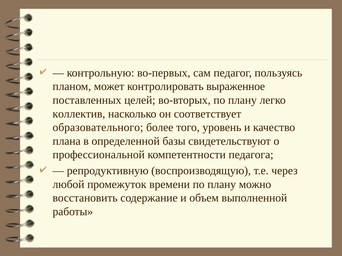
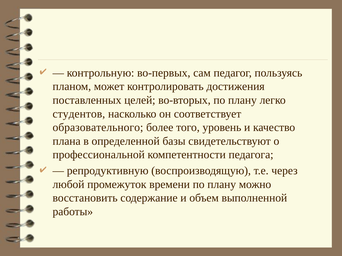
выраженное: выраженное -> достижения (236, 87)
коллектив: коллектив -> студентов (79, 114)
